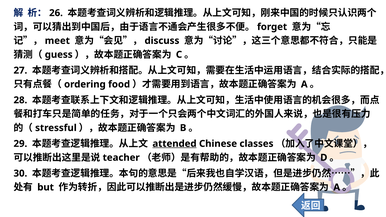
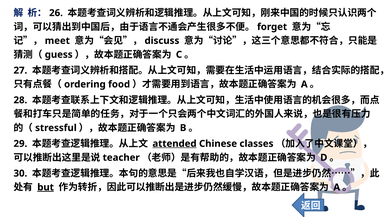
but underline: none -> present (46, 187)
